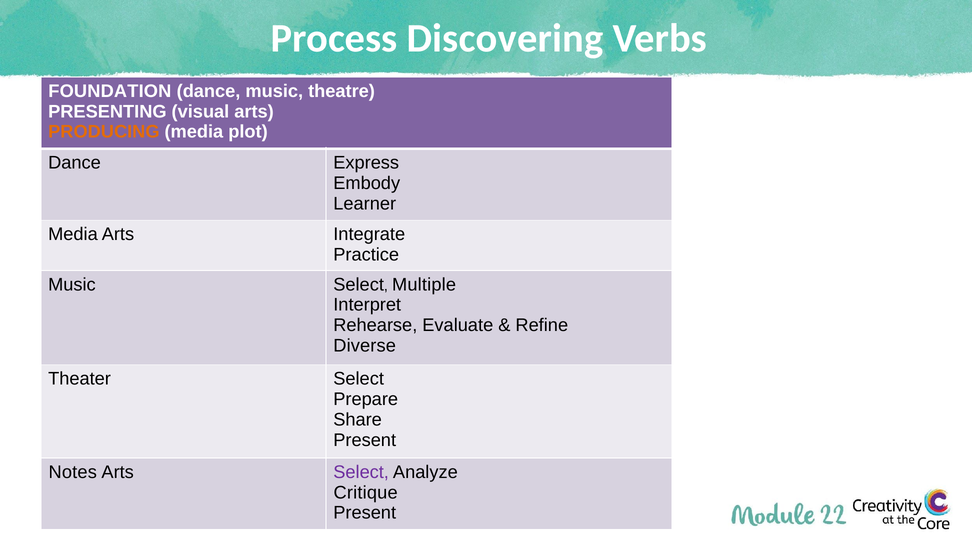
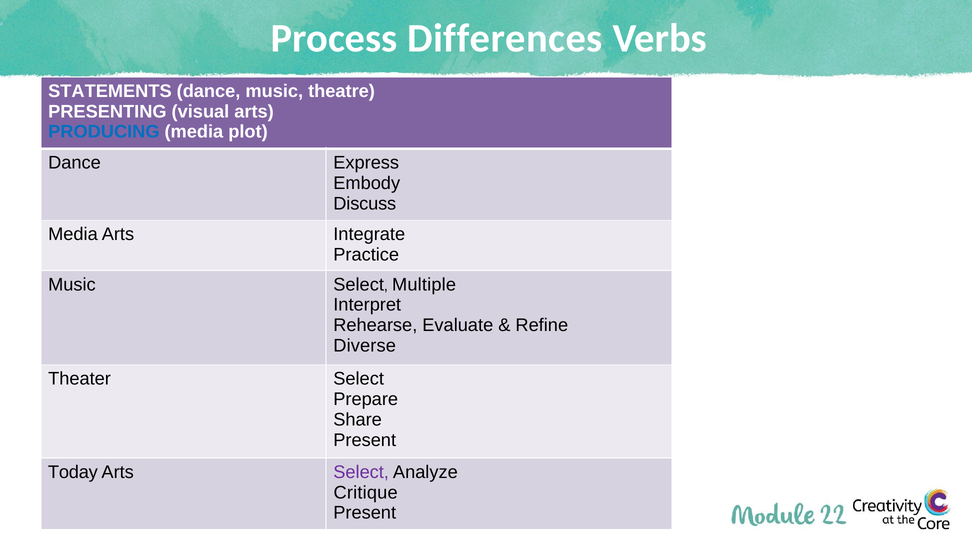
Discovering: Discovering -> Differences (505, 39)
FOUNDATION: FOUNDATION -> STATEMENTS (110, 91)
PRODUCING colour: orange -> blue (104, 132)
Learner: Learner -> Discuss (365, 203)
Notes: Notes -> Today (73, 472)
